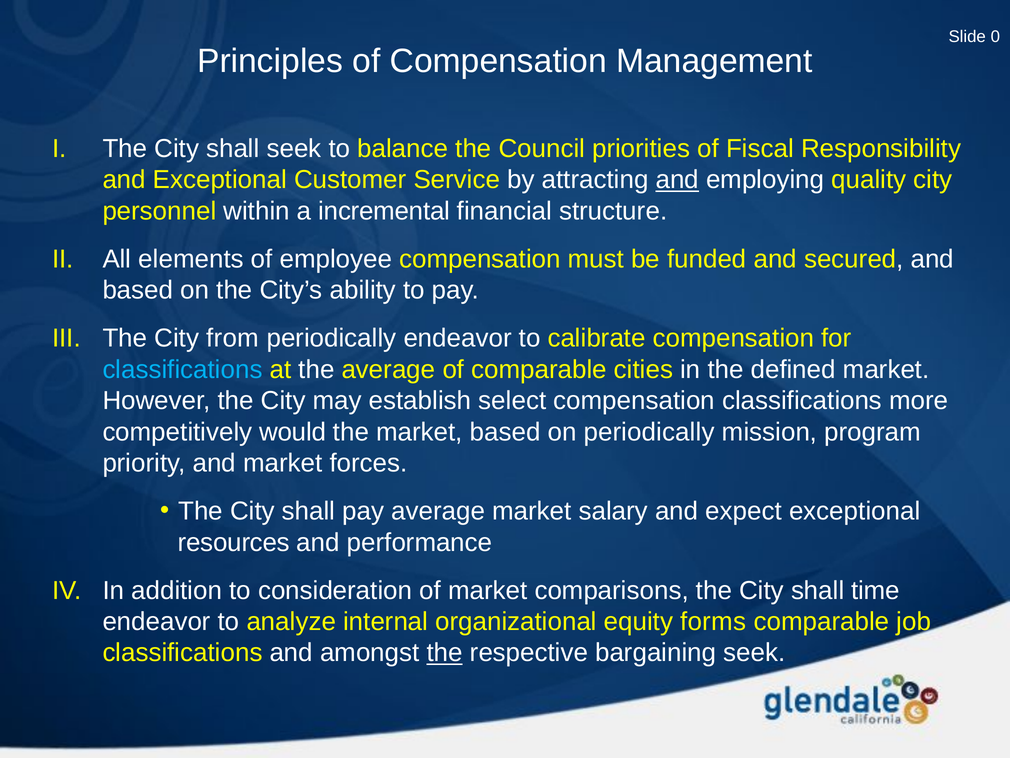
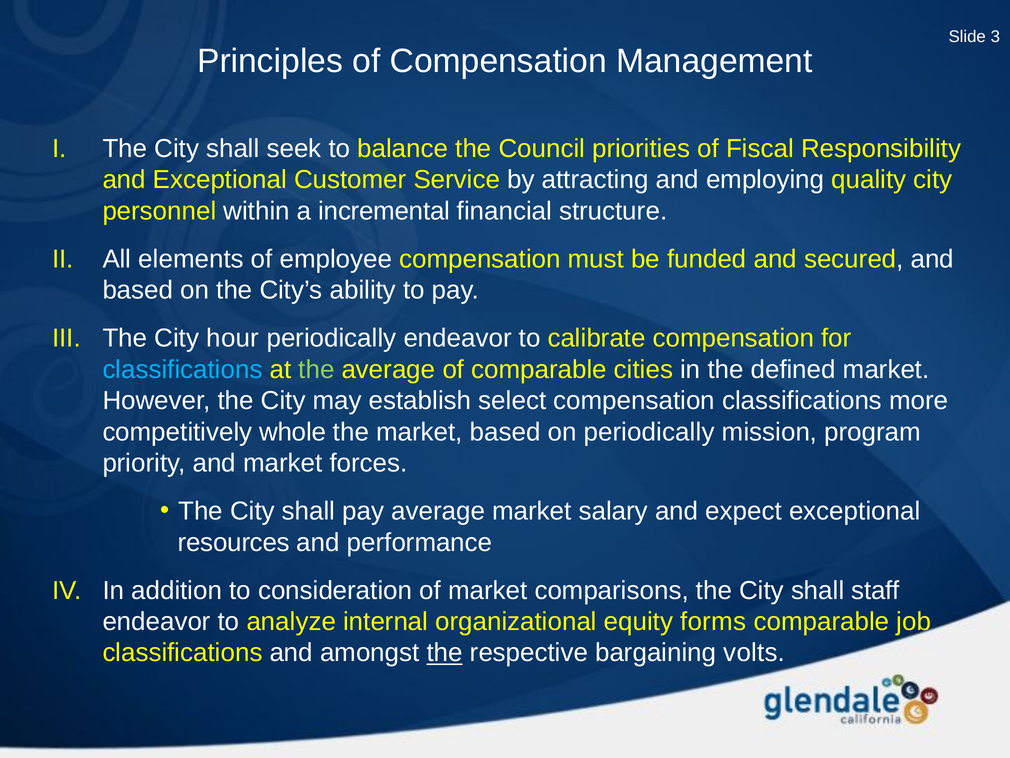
0: 0 -> 3 (995, 36)
and underline: present -> none (677, 180)
from: from -> hour (233, 338)
the colour: white -> light green (316, 369)
would: would -> whole (293, 432)
time: time -> staff (875, 590)
bargaining seek: seek -> volts (754, 652)
